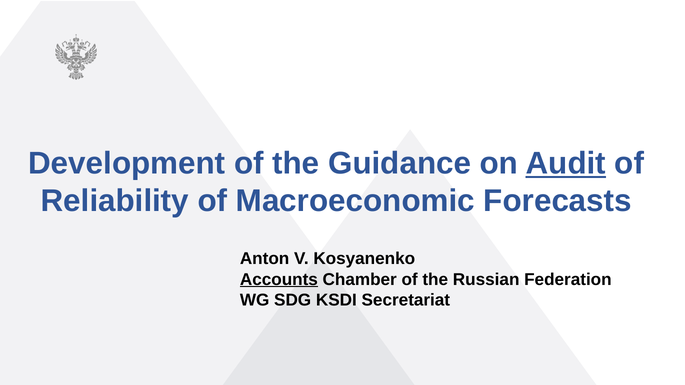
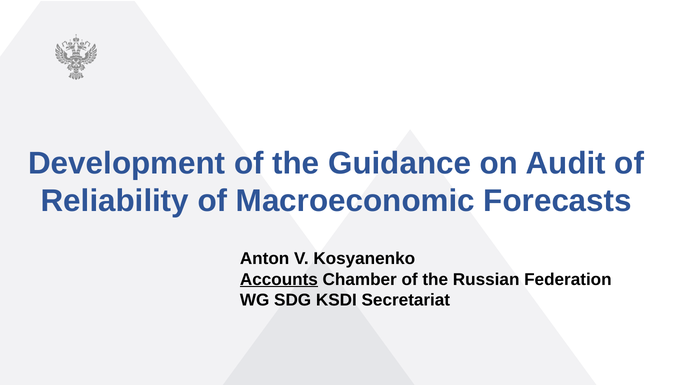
Audit underline: present -> none (566, 164)
